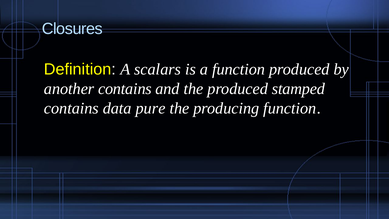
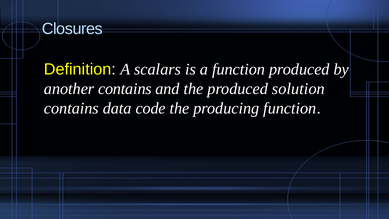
stamped: stamped -> solution (298, 89)
pure: pure -> code (151, 108)
